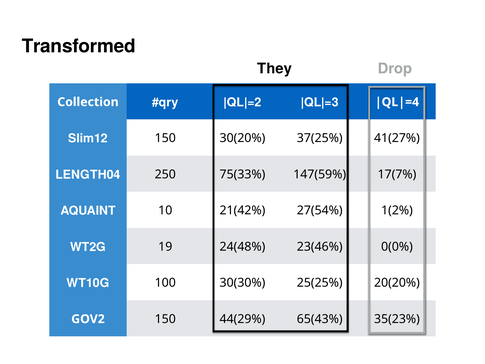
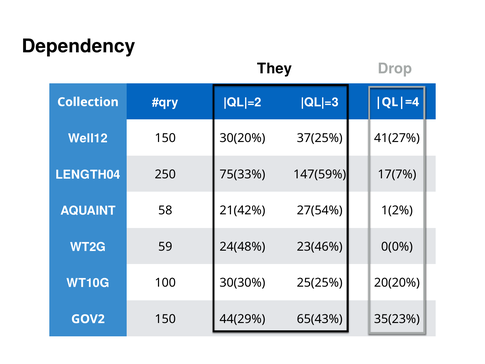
Transformed: Transformed -> Dependency (79, 46)
Slim12: Slim12 -> Well12 (88, 138)
10: 10 -> 58 (165, 210)
19: 19 -> 59 (165, 247)
